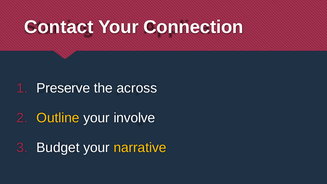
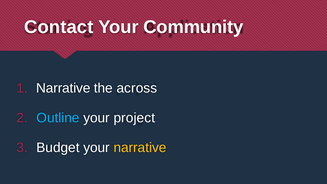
Connection: Connection -> Community (193, 27)
Preserve: Preserve -> Narrative (63, 88)
Outline colour: yellow -> light blue (58, 118)
involve: involve -> project (134, 118)
